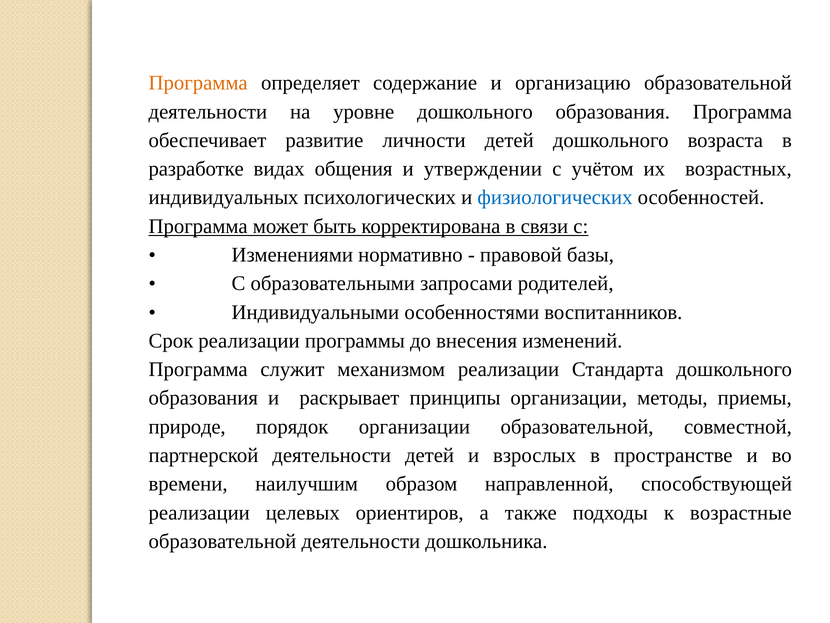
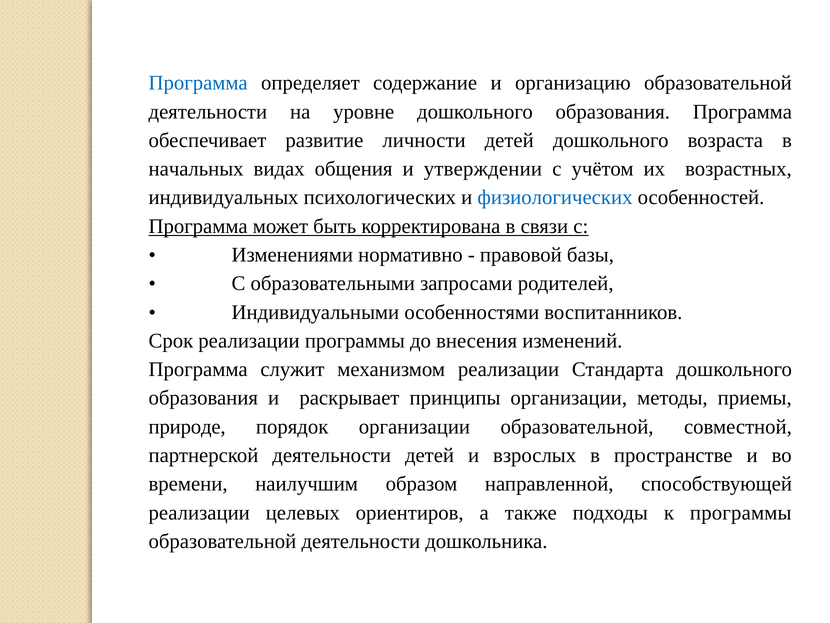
Программа colour: orange -> blue (198, 83)
разработке: разработке -> начальных (196, 169)
к возрастные: возрастные -> программы (741, 512)
